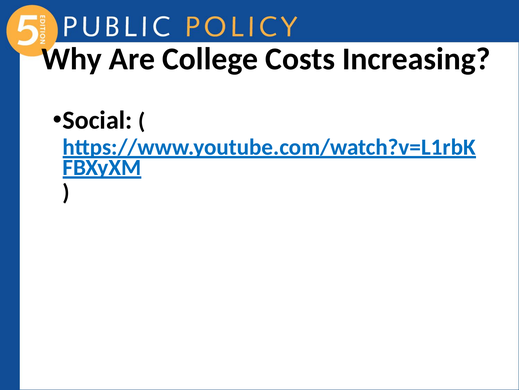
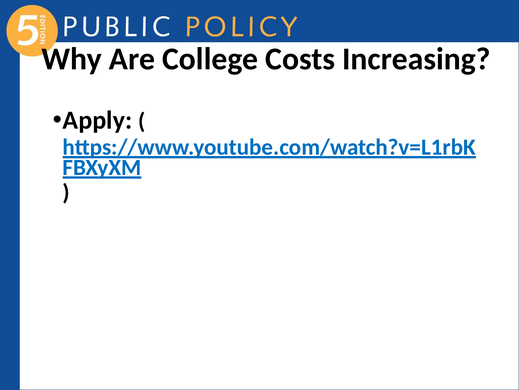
Social: Social -> Apply (97, 120)
